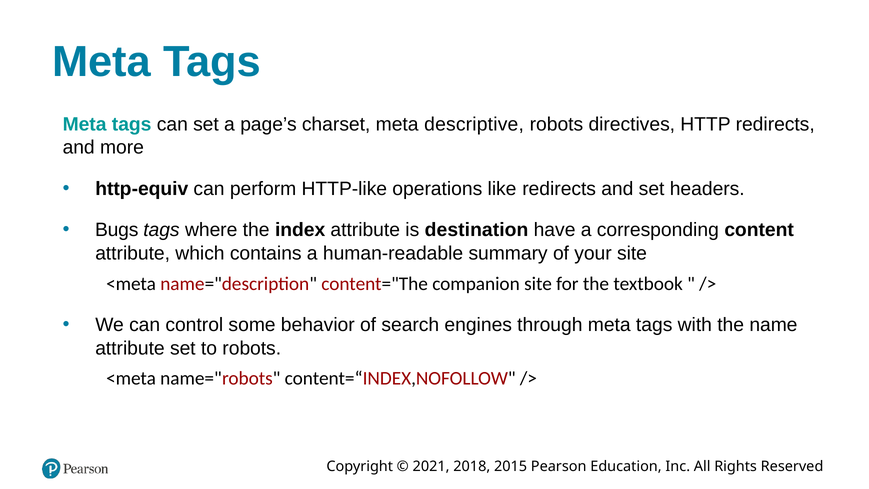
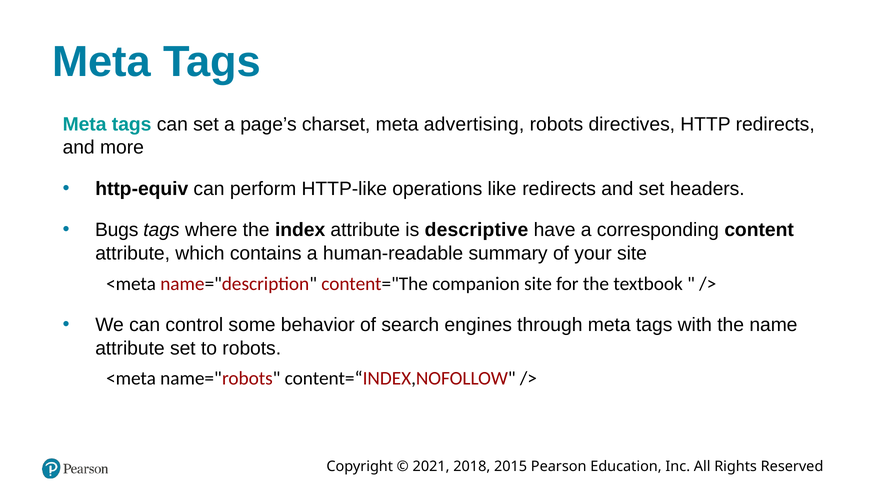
descriptive: descriptive -> advertising (474, 124)
destination: destination -> descriptive (476, 230)
